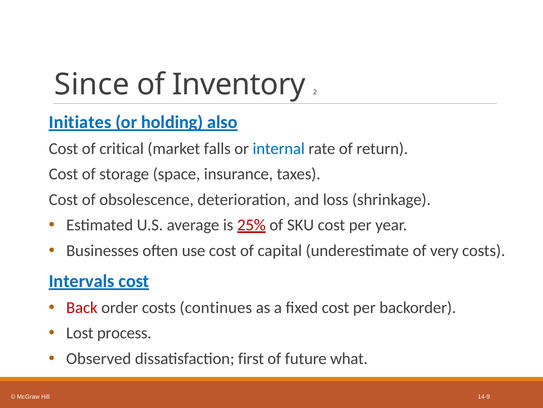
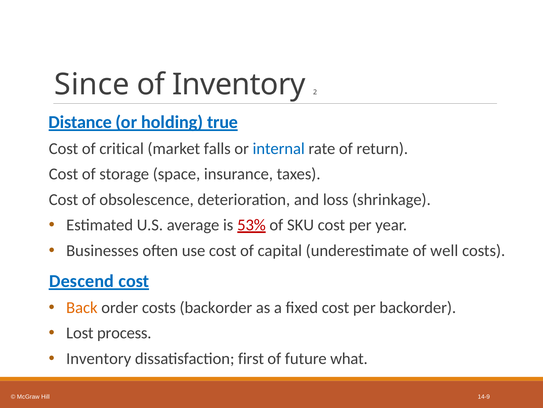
Initiates: Initiates -> Distance (80, 122)
also: also -> true (223, 122)
25%: 25% -> 53% (251, 225)
very: very -> well (444, 250)
Intervals: Intervals -> Descend (82, 281)
Back colour: red -> orange (82, 307)
costs continues: continues -> backorder (216, 307)
Observed: Observed -> Inventory (99, 358)
